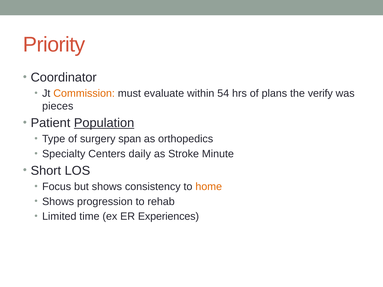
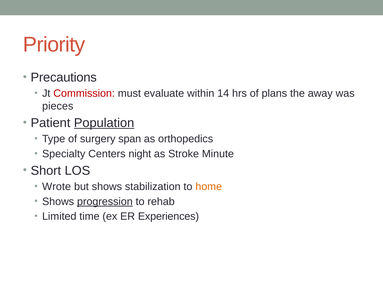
Coordinator: Coordinator -> Precautions (64, 77)
Commission colour: orange -> red (84, 94)
54: 54 -> 14 (223, 94)
verify: verify -> away (320, 94)
daily: daily -> night (140, 154)
Focus: Focus -> Wrote (57, 187)
consistency: consistency -> stabilization (153, 187)
progression underline: none -> present (105, 202)
